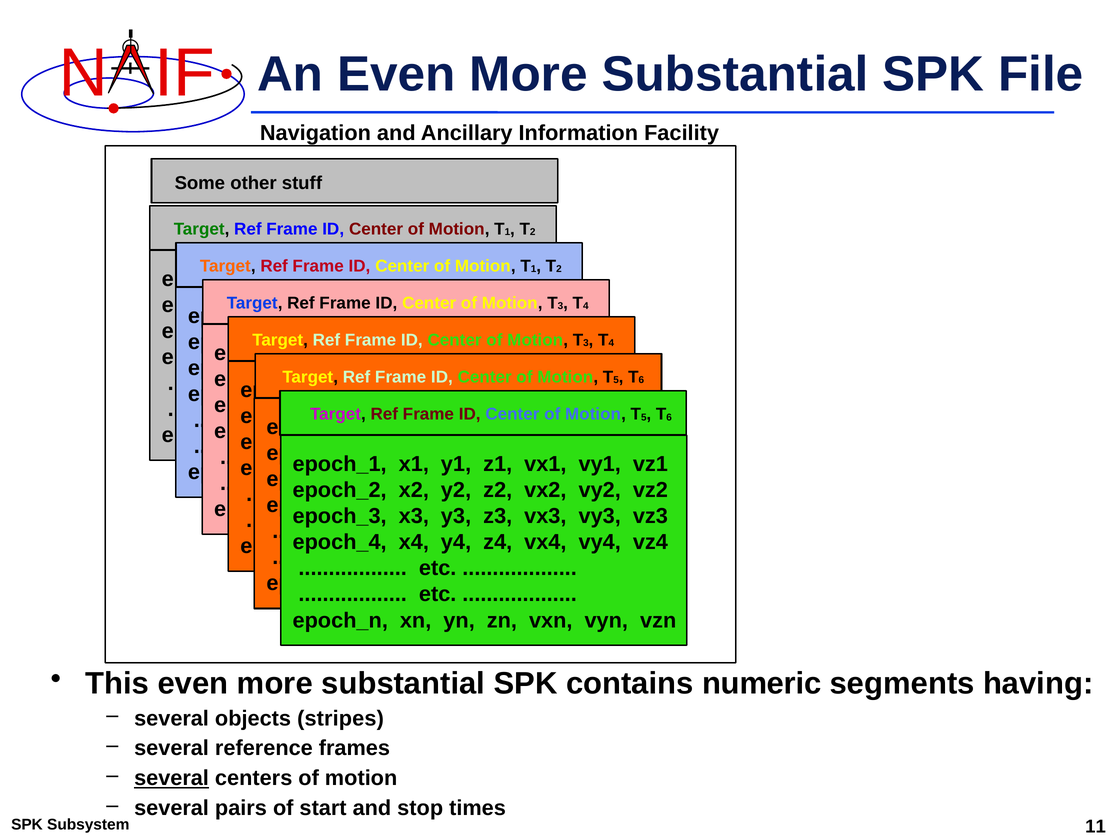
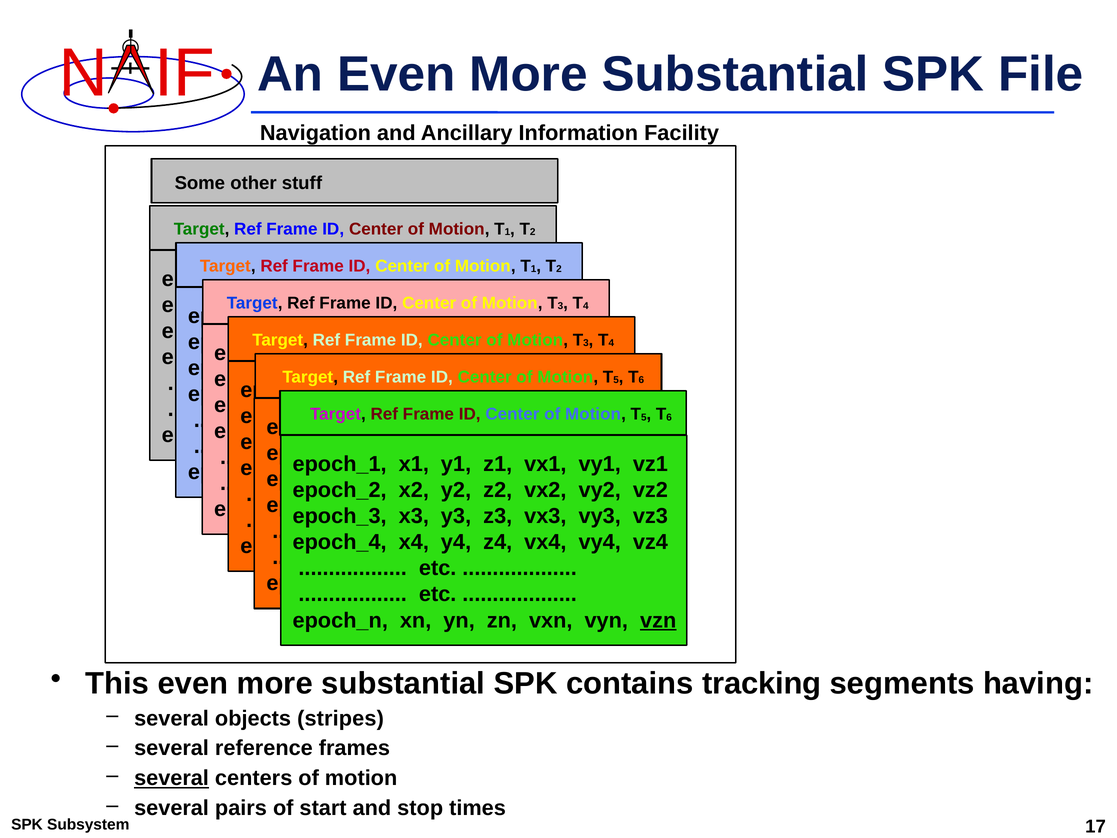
vzn underline: none -> present (658, 620)
numeric: numeric -> tracking (762, 684)
11: 11 -> 17 (1096, 827)
